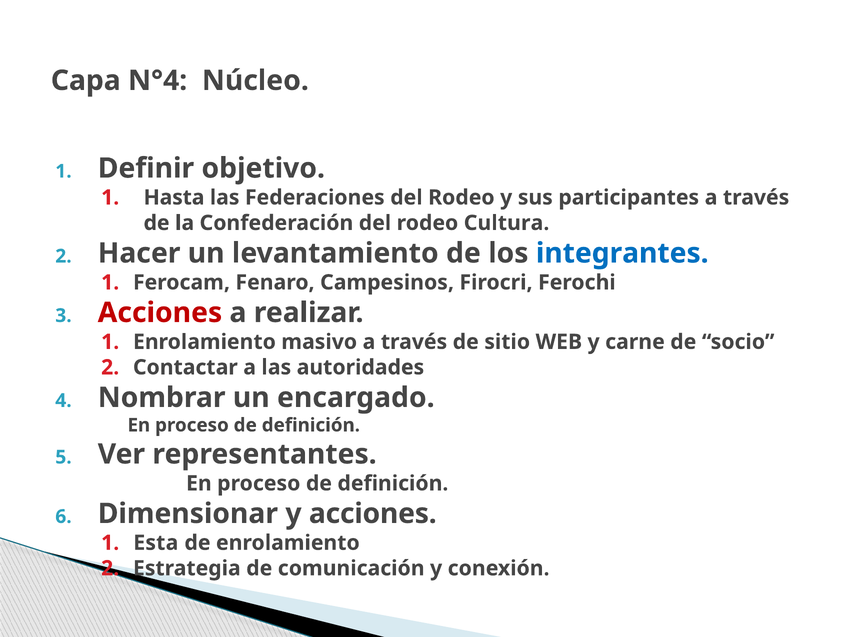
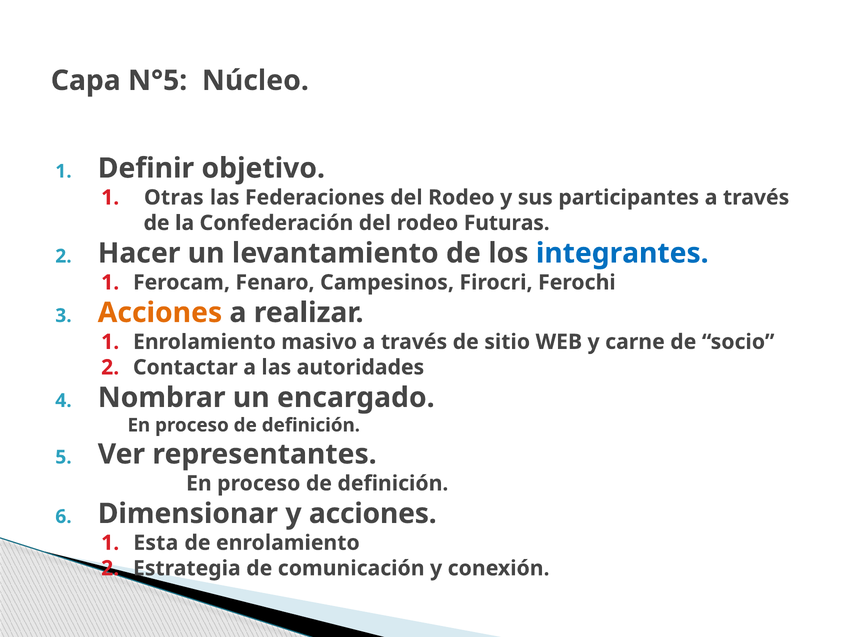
N°4: N°4 -> N°5 (158, 81)
Hasta: Hasta -> Otras (174, 197)
Cultura: Cultura -> Futuras (507, 223)
Acciones colour: red -> orange (160, 313)
